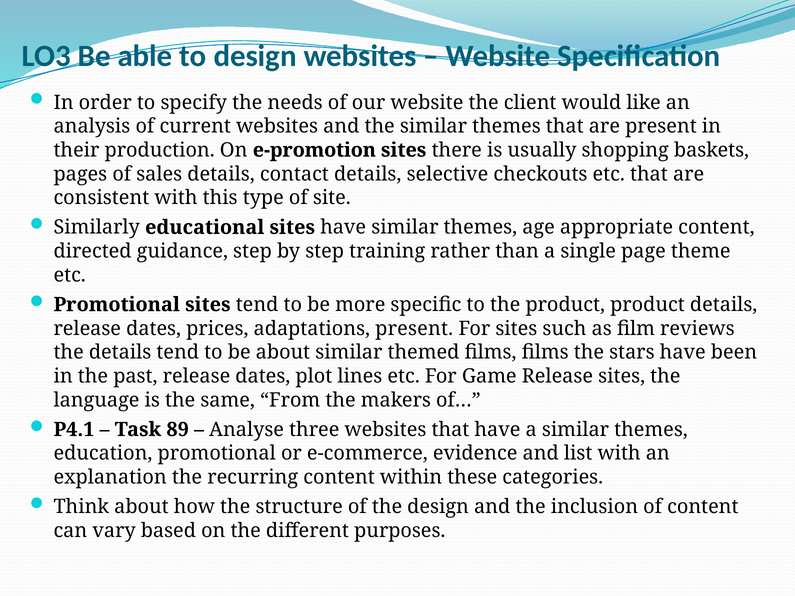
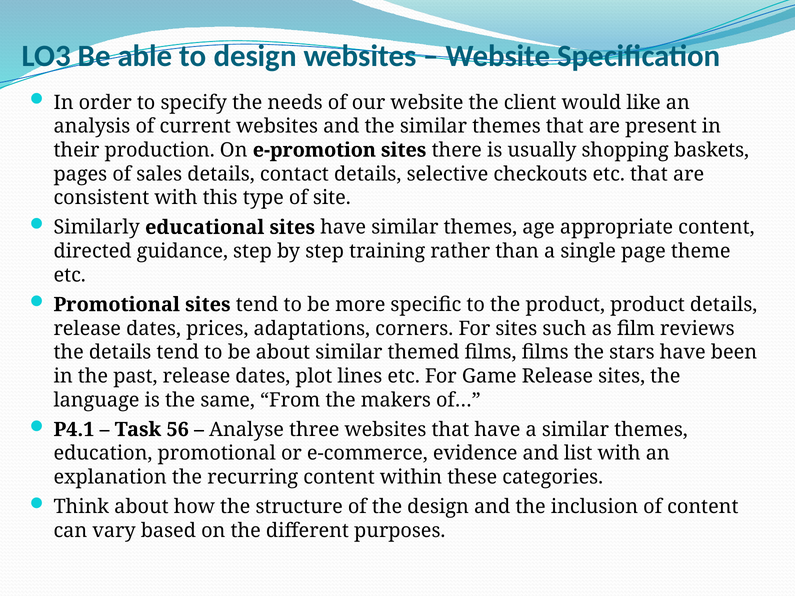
adaptations present: present -> corners (414, 329)
89: 89 -> 56 (178, 430)
